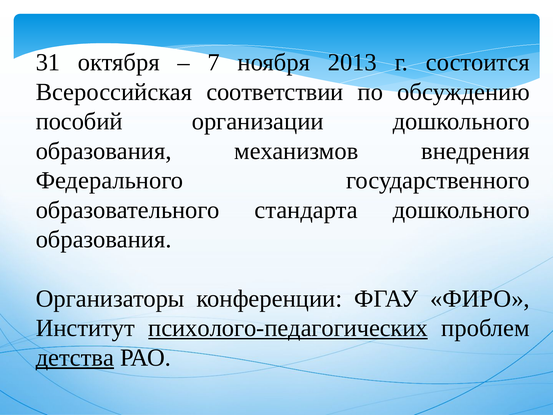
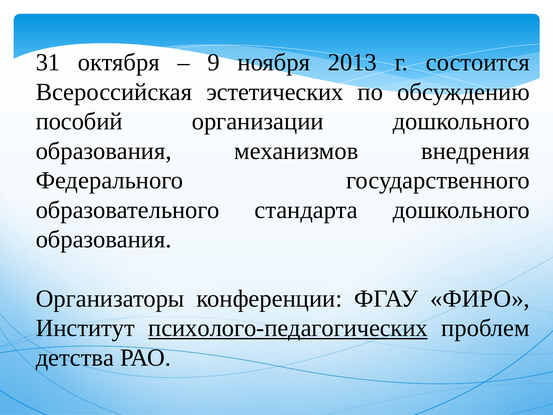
7: 7 -> 9 (214, 62)
соответствии: соответствии -> эстетических (275, 92)
детства underline: present -> none (75, 357)
